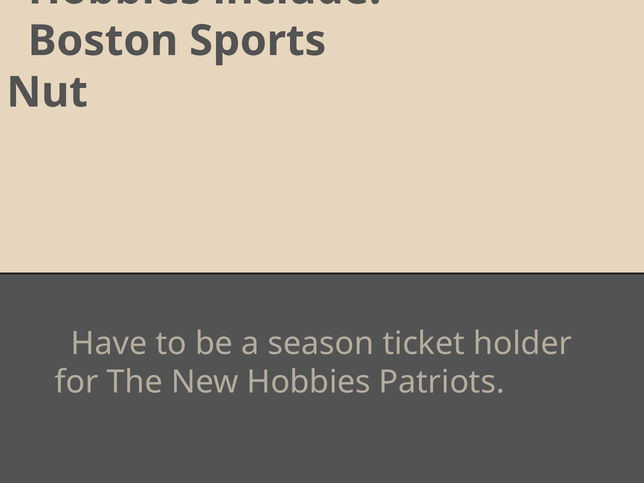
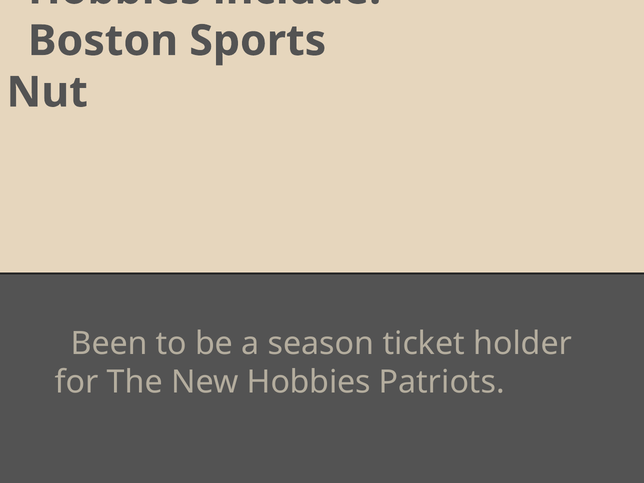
Have: Have -> Been (109, 344)
